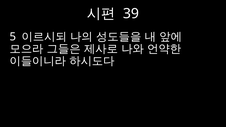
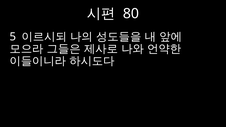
39: 39 -> 80 (131, 14)
